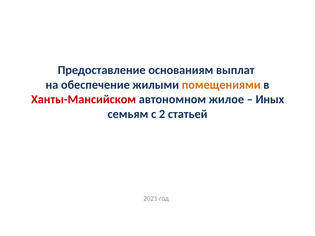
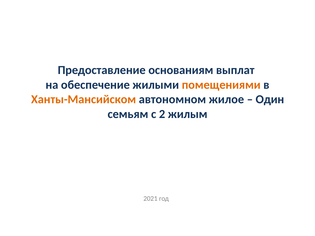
Ханты-Мансийском colour: red -> orange (84, 100)
Иных: Иных -> Один (270, 100)
статьей: статьей -> жилым (188, 114)
